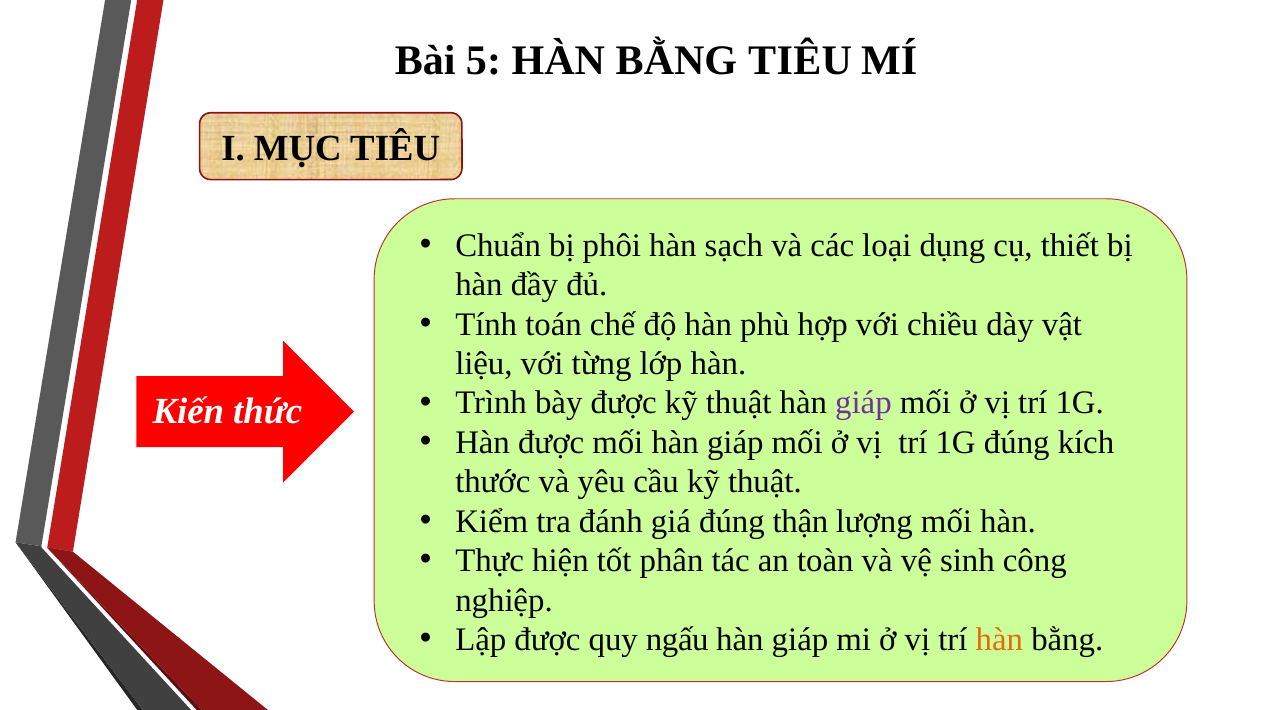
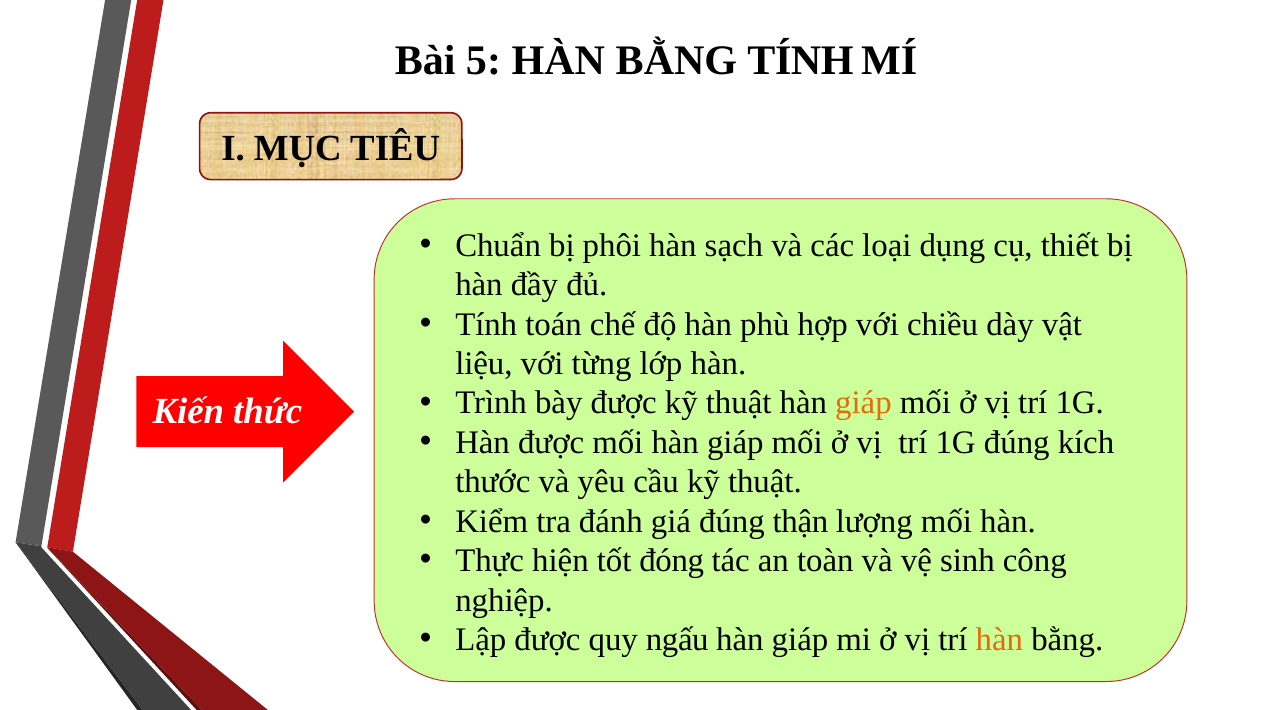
BẰNG TIÊU: TIÊU -> TÍNH (801, 61)
giáp colour: purple -> orange (863, 403)
phân: phân -> đóng (672, 561)
